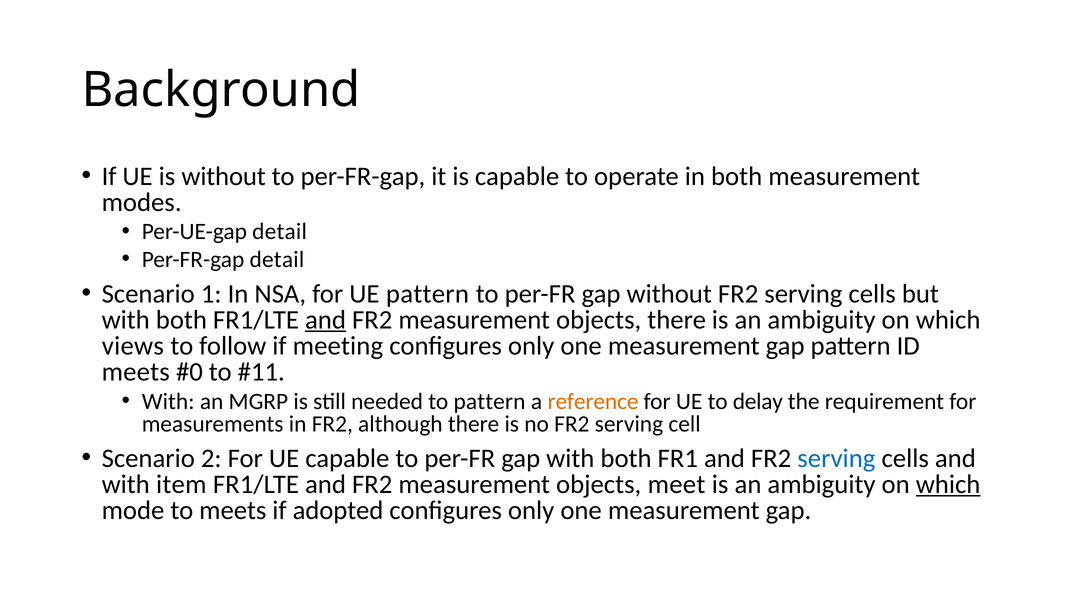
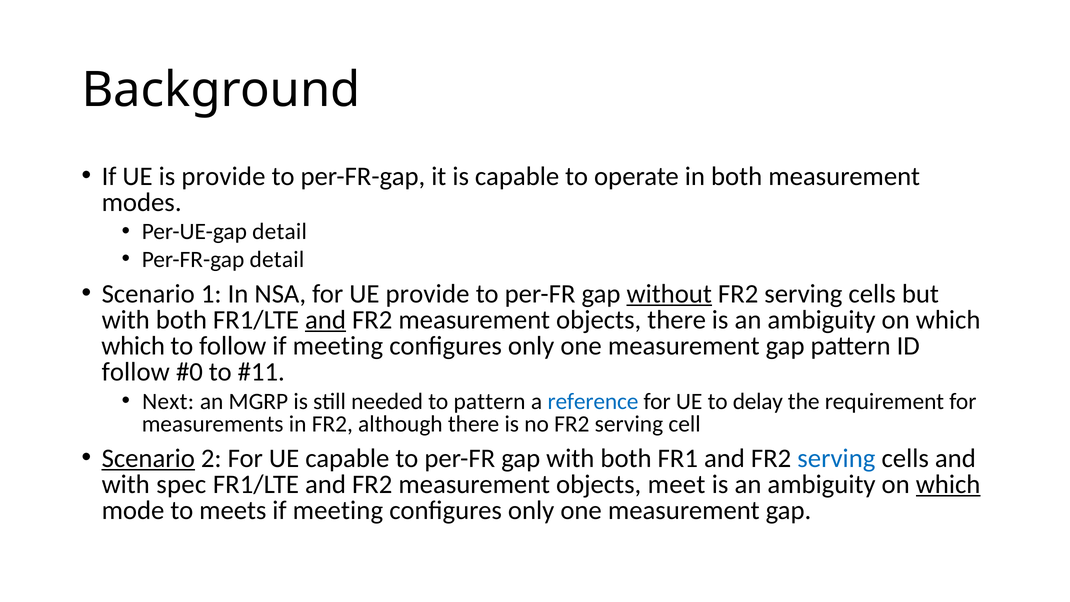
is without: without -> provide (223, 176)
UE pattern: pattern -> provide (428, 294)
without underline: none -> present (669, 294)
views: views -> which (133, 346)
meets: meets -> follow (136, 372)
With: With -> Next (168, 401)
reference colour: orange -> blue (593, 401)
Scenario underline: none -> present (148, 458)
item: item -> spec (181, 484)
adopted: adopted -> meeting (338, 510)
